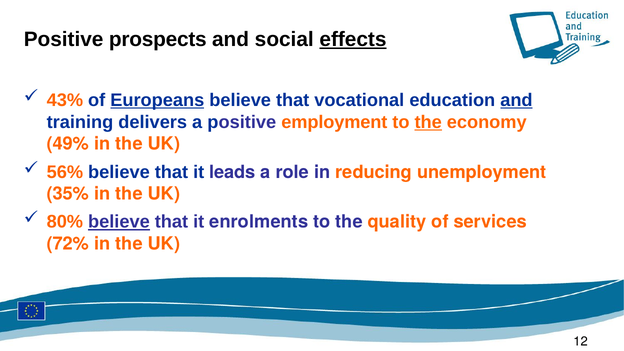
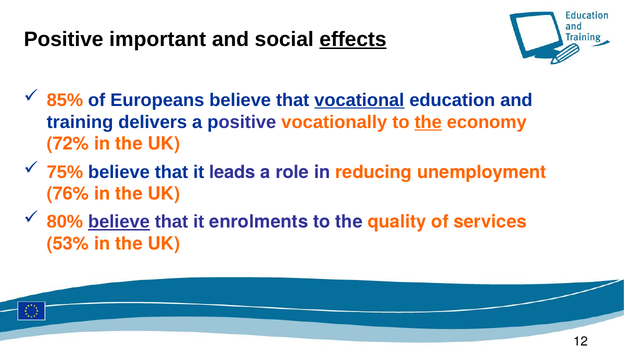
prospects: prospects -> important (158, 39)
43%: 43% -> 85% (65, 100)
Europeans underline: present -> none (157, 100)
vocational underline: none -> present (359, 100)
and underline: present -> none (516, 100)
employment: employment -> vocationally (334, 122)
49%: 49% -> 72% (68, 144)
56%: 56% -> 75% (65, 172)
35%: 35% -> 76% (68, 194)
72%: 72% -> 53% (68, 244)
